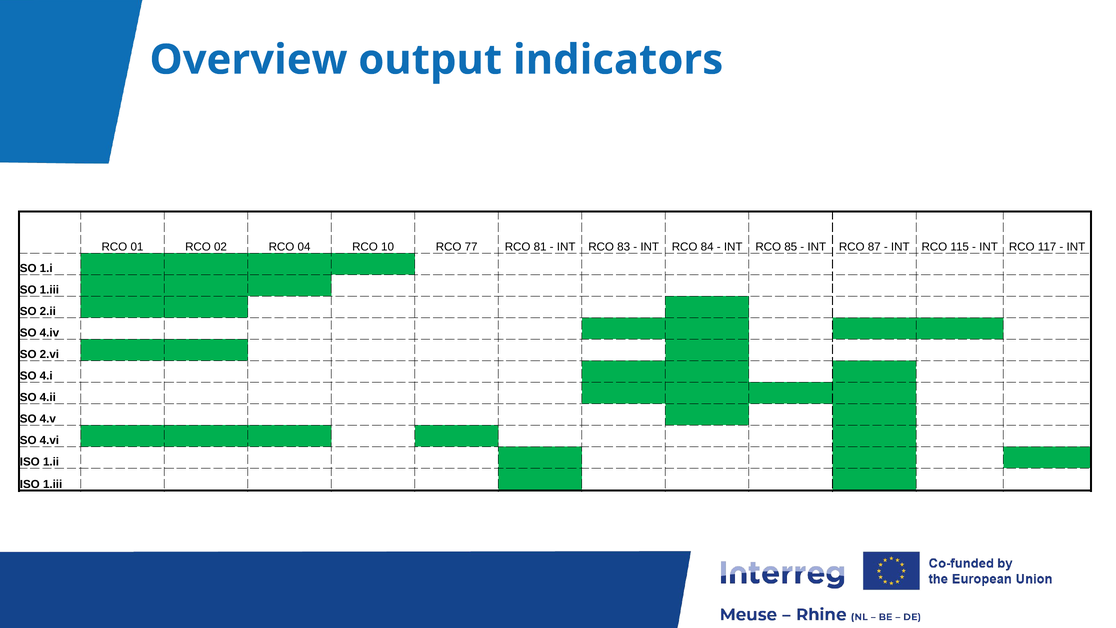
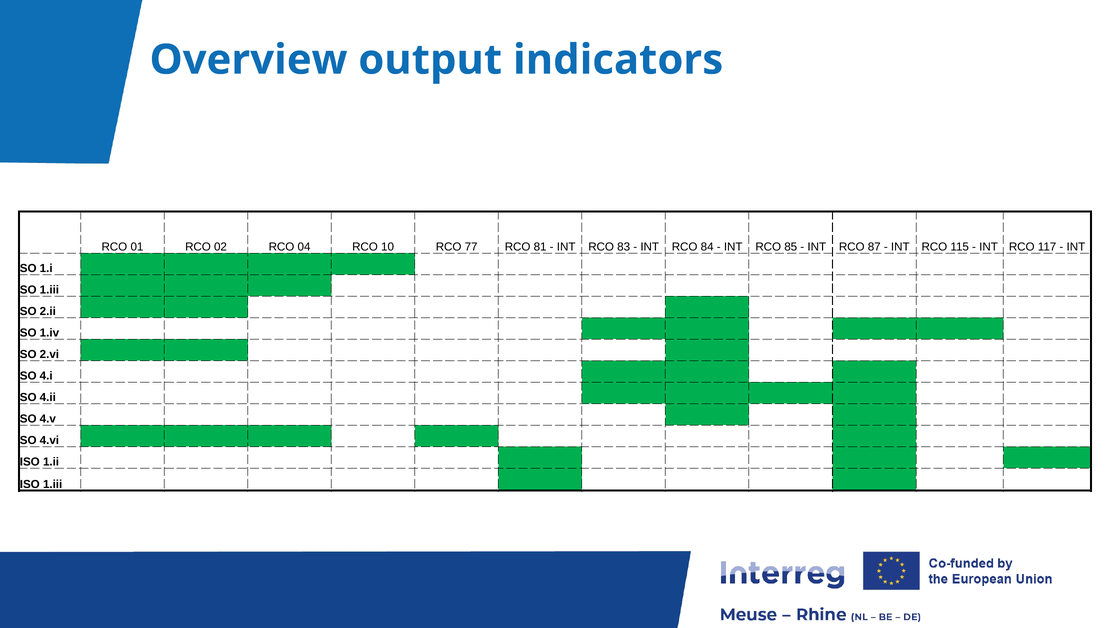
4.iv: 4.iv -> 1.iv (49, 333)
